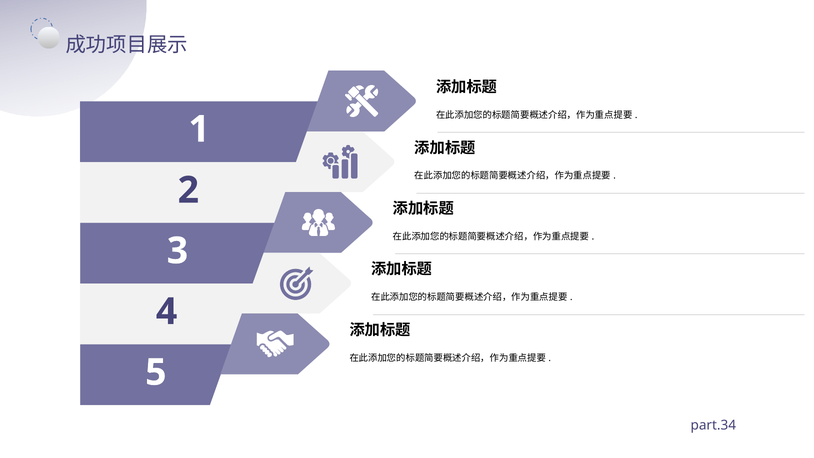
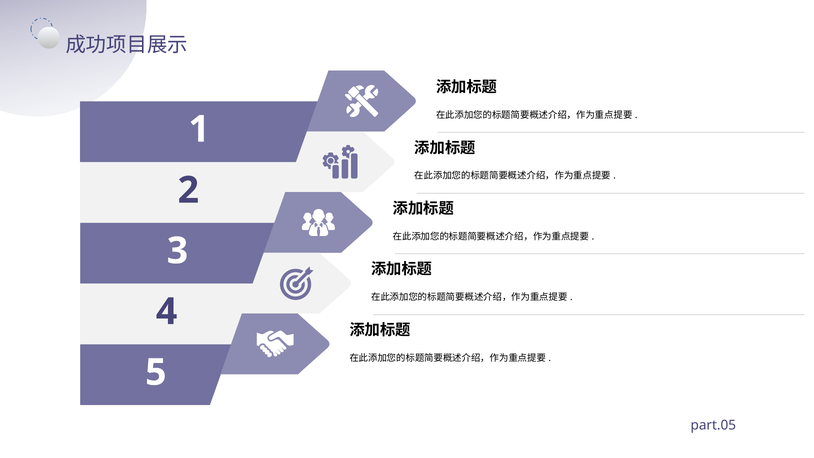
part.34: part.34 -> part.05 (713, 425)
